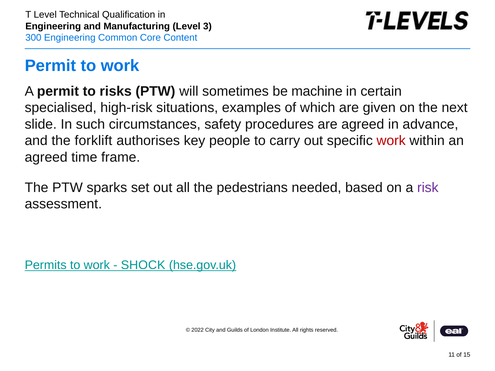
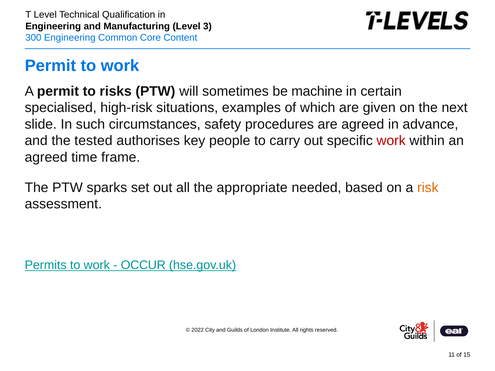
forklift: forklift -> tested (93, 141)
pedestrians: pedestrians -> appropriate (252, 188)
risk colour: purple -> orange (428, 188)
SHOCK: SHOCK -> OCCUR (143, 265)
